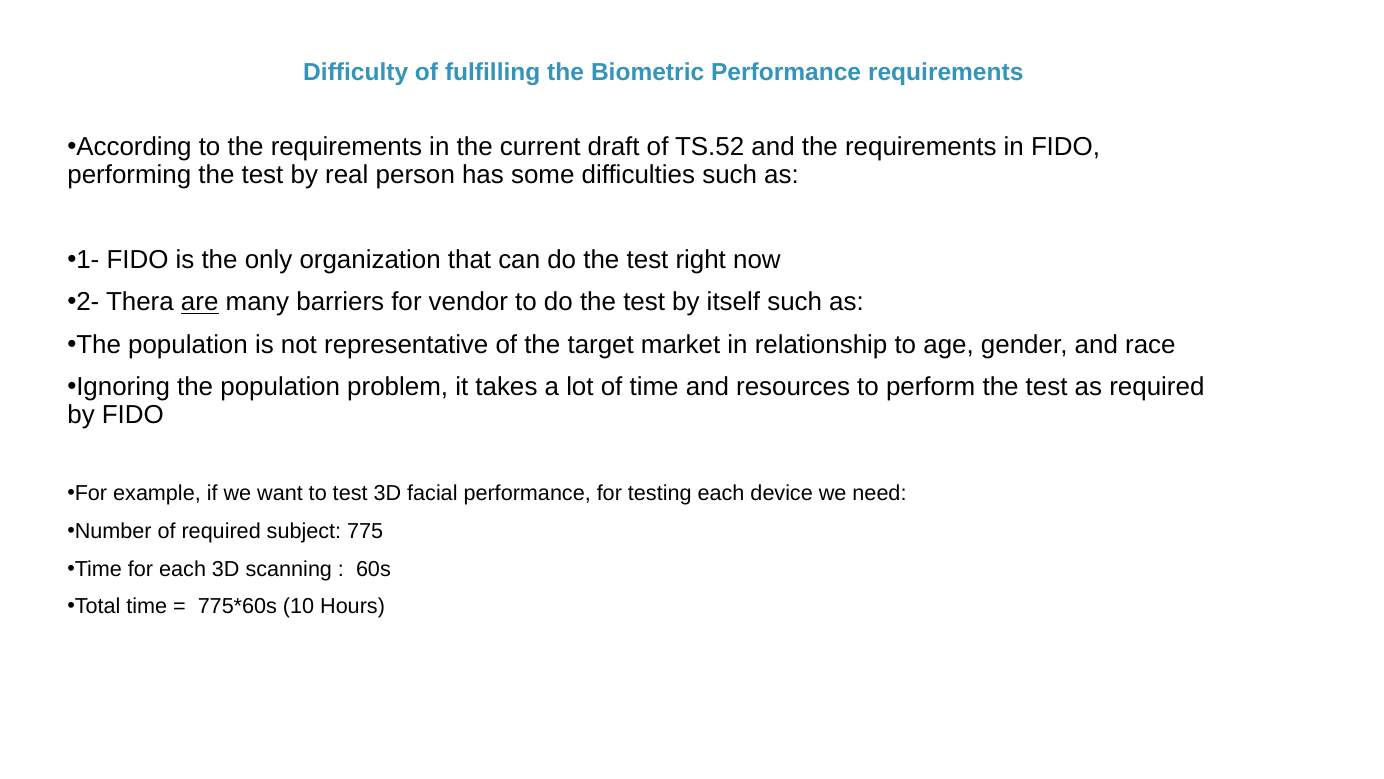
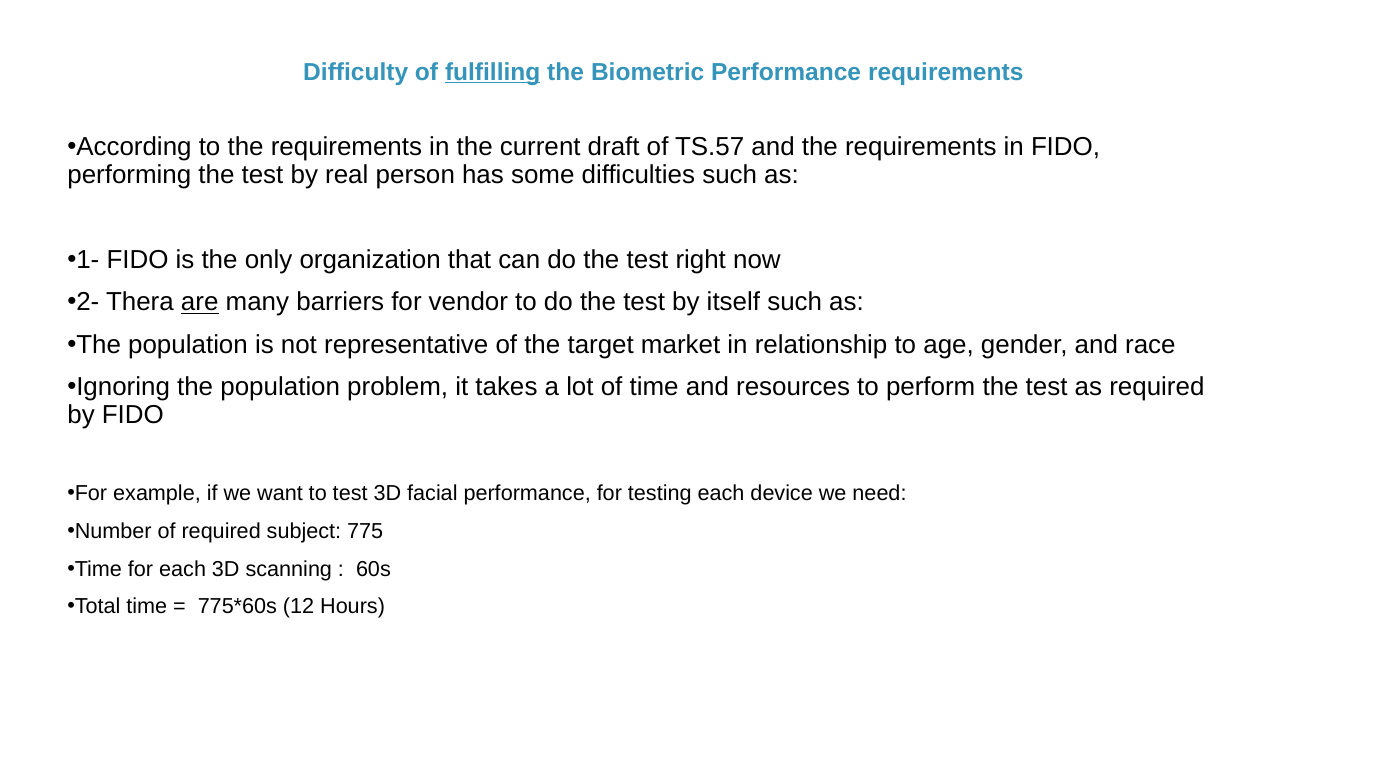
fulfilling underline: none -> present (493, 72)
TS.52: TS.52 -> TS.57 (710, 147)
10: 10 -> 12 (299, 606)
